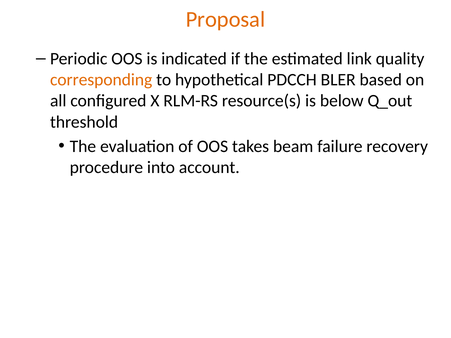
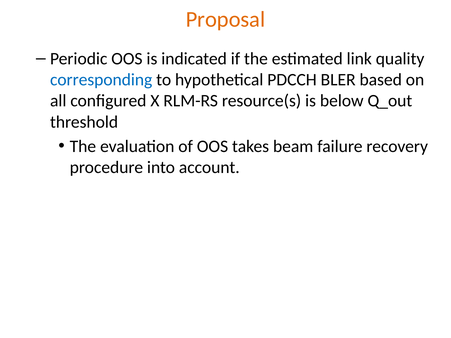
corresponding colour: orange -> blue (101, 80)
